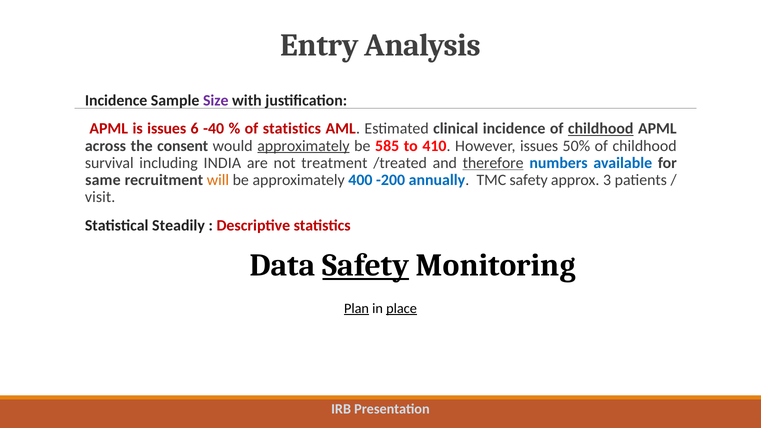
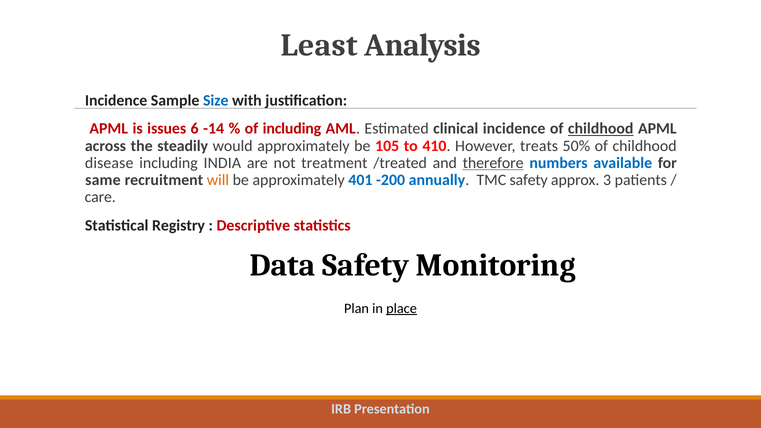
Entry: Entry -> Least (319, 46)
Size colour: purple -> blue (216, 100)
-40: -40 -> -14 (214, 129)
of statistics: statistics -> including (292, 129)
consent: consent -> steadily (183, 146)
approximately underline: present -> none (303, 146)
585: 585 -> 105 (387, 146)
However issues: issues -> treats (539, 146)
survival: survival -> disease (109, 163)
400: 400 -> 401 (360, 180)
visit: visit -> care (100, 197)
Steadily: Steadily -> Registry (179, 225)
Safety underline: present -> none (366, 265)
Plan underline: present -> none (357, 308)
